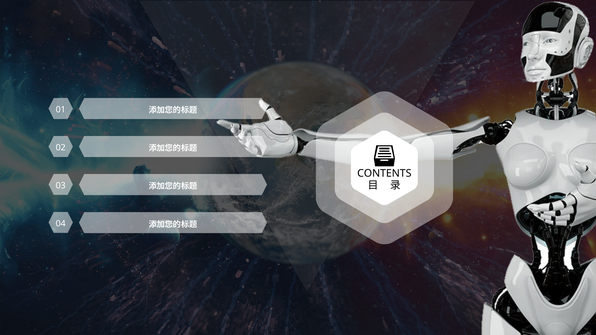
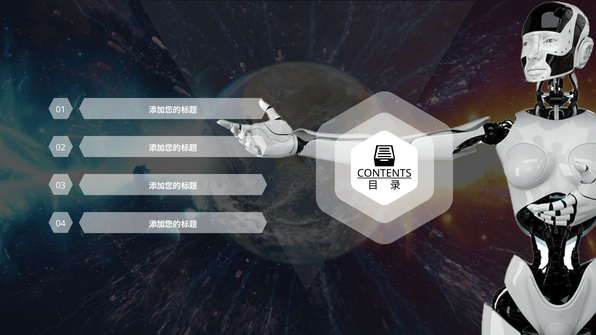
CONTENTS underline: none -> present (384, 173)
